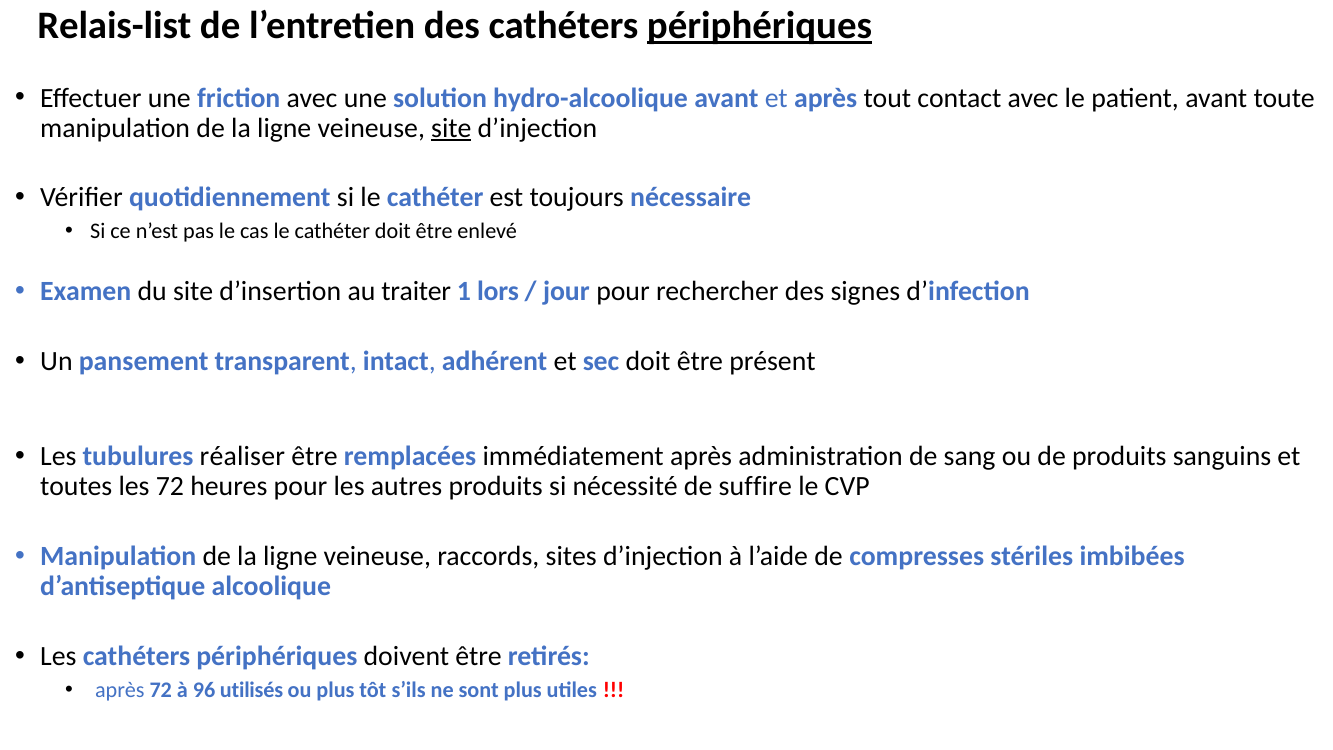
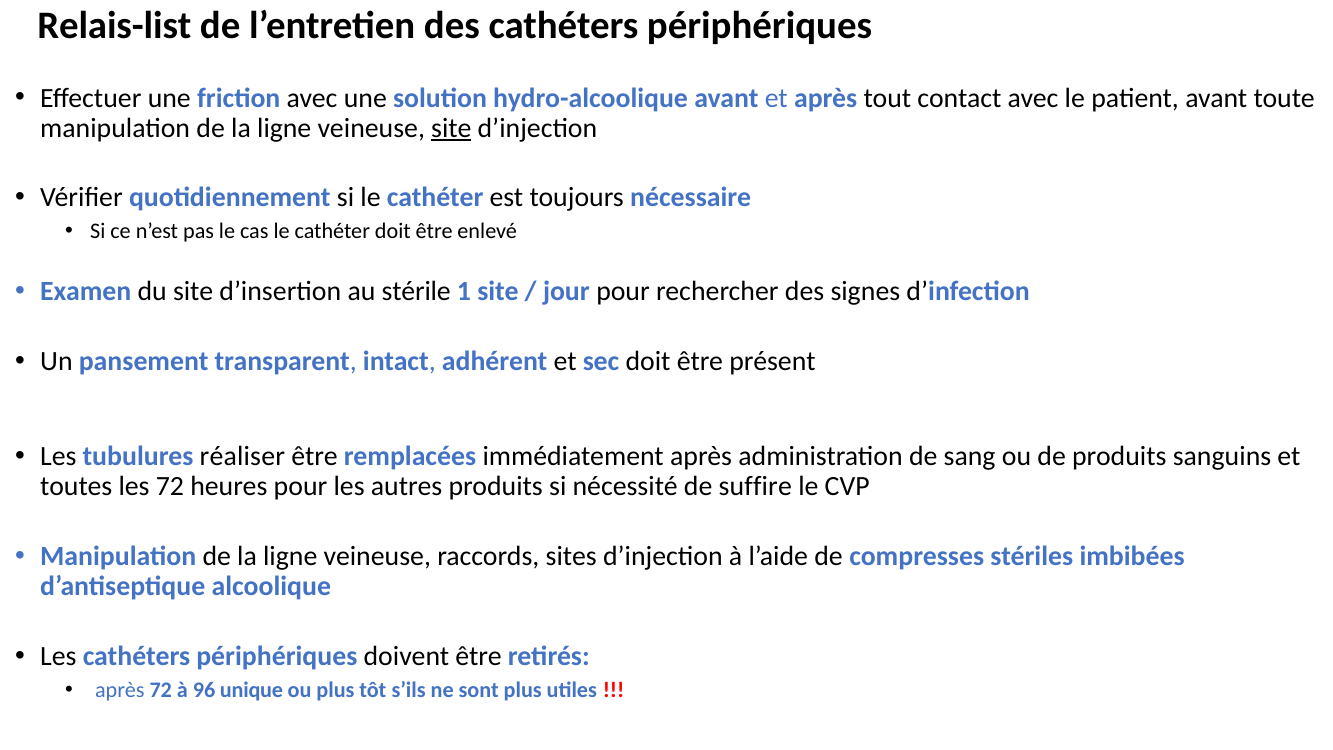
périphériques underline: present -> none (760, 26)
traiter: traiter -> stérile (416, 291)
1 lors: lors -> site (498, 291)
utilisés: utilisés -> unique (252, 690)
